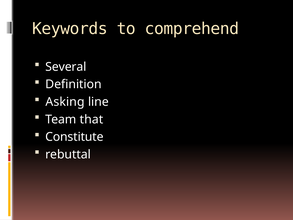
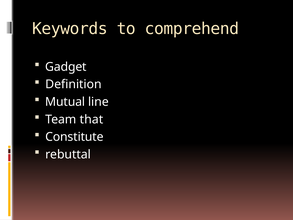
Several: Several -> Gadget (66, 67)
Asking: Asking -> Mutual (65, 102)
